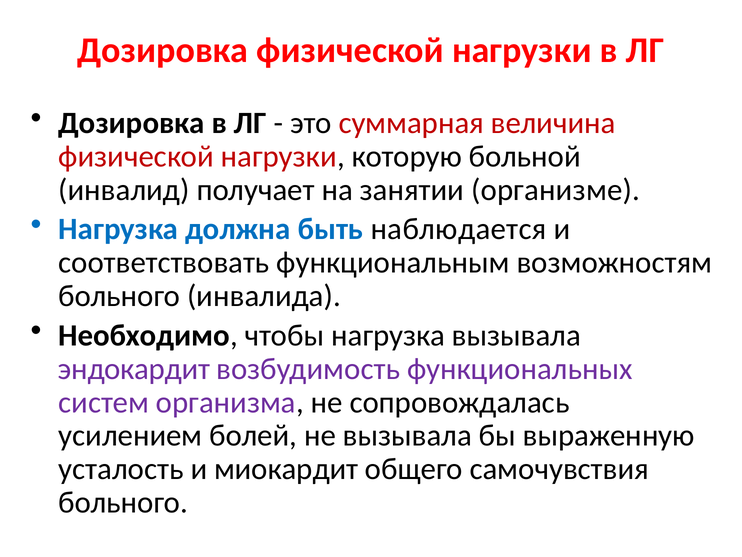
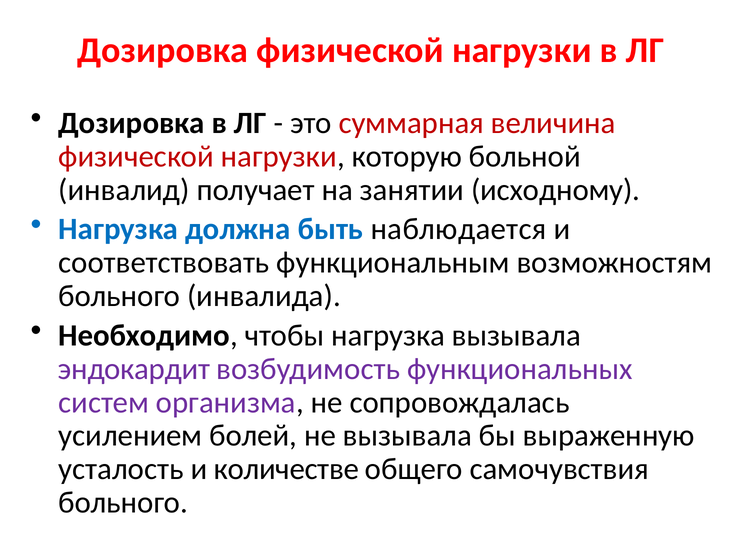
организме: организме -> исходному (556, 190)
миокардит: миокардит -> количестве (286, 469)
